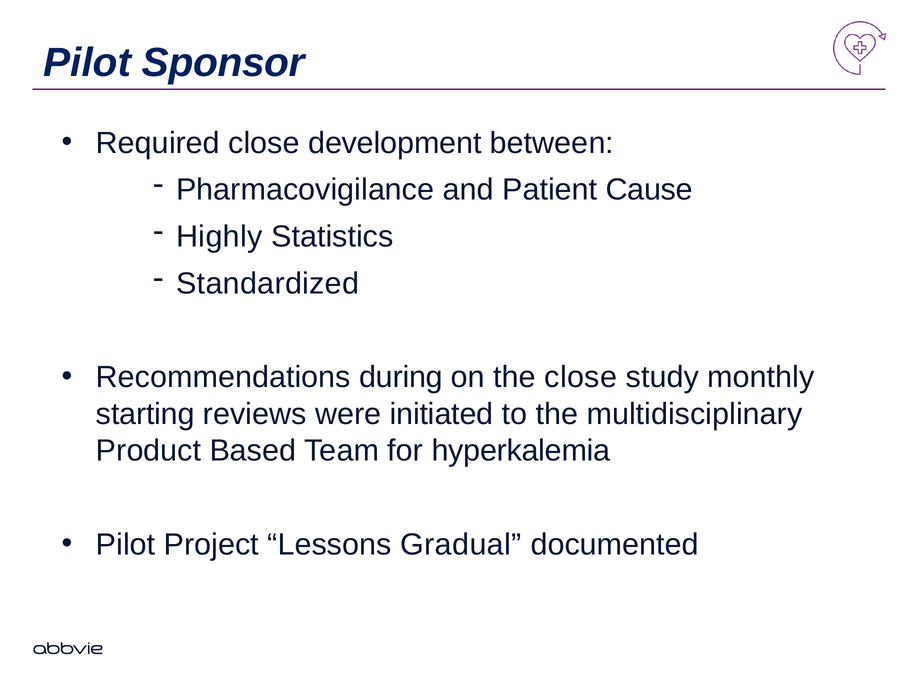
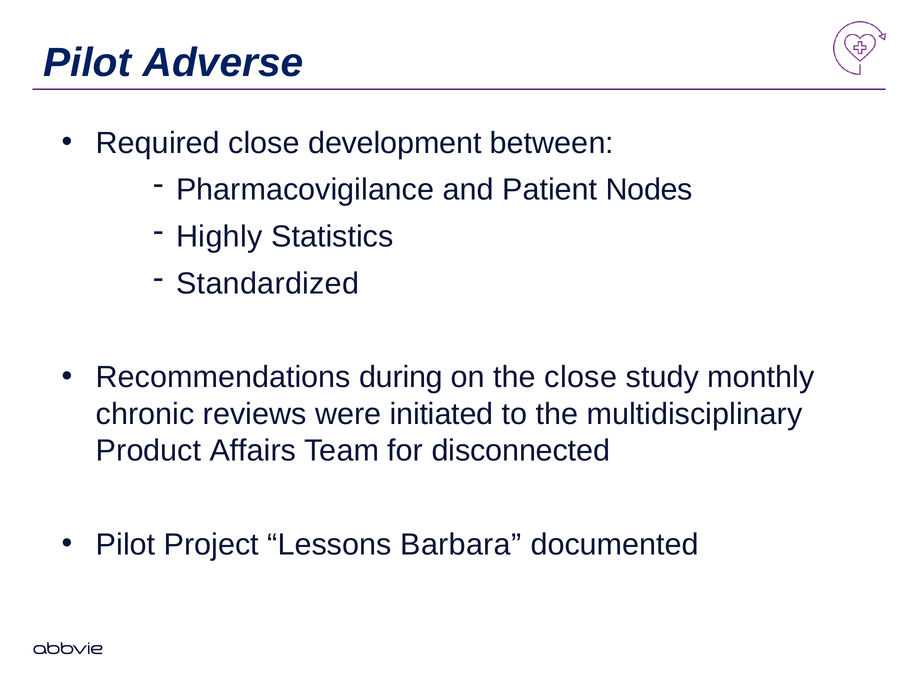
Sponsor: Sponsor -> Adverse (223, 63)
Cause: Cause -> Nodes (649, 190)
starting: starting -> chronic (145, 414)
Based: Based -> Affairs (253, 451)
hyperkalemia: hyperkalemia -> disconnected (521, 451)
Gradual: Gradual -> Barbara (461, 544)
